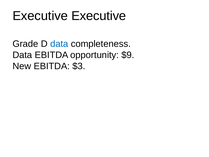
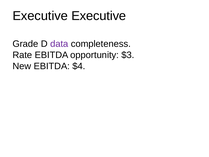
data colour: blue -> purple (59, 44)
Data: Data -> Rate (22, 55)
$9: $9 -> $3 (128, 55)
$3: $3 -> $4 (79, 66)
